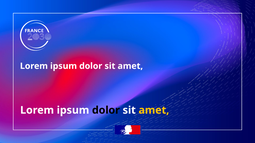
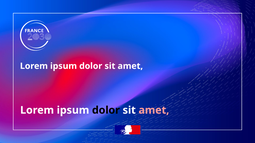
amet colour: yellow -> pink (154, 111)
